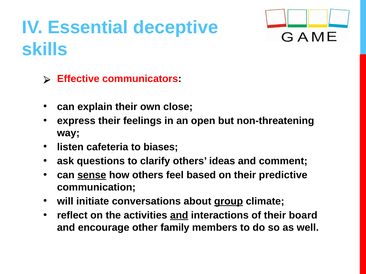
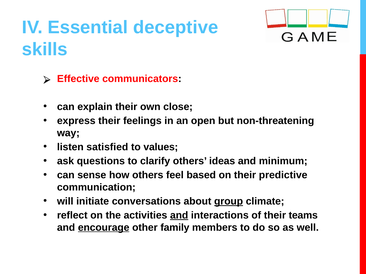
cafeteria: cafeteria -> satisfied (107, 147)
biases: biases -> values (161, 147)
comment: comment -> minimum (283, 161)
sense underline: present -> none (92, 175)
board: board -> teams (303, 216)
encourage underline: none -> present (104, 228)
